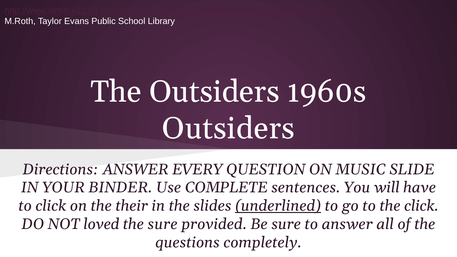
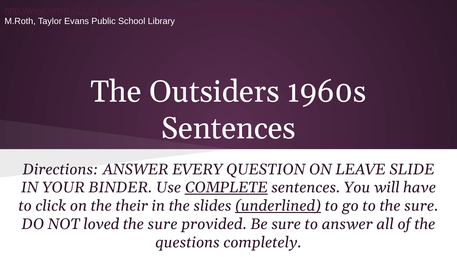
Outsiders: Outsiders -> Sentences (228, 128)
MUSIC: MUSIC -> LEAVE (360, 169)
COMPLETE underline: none -> present (226, 188)
to the click: click -> sure (421, 206)
